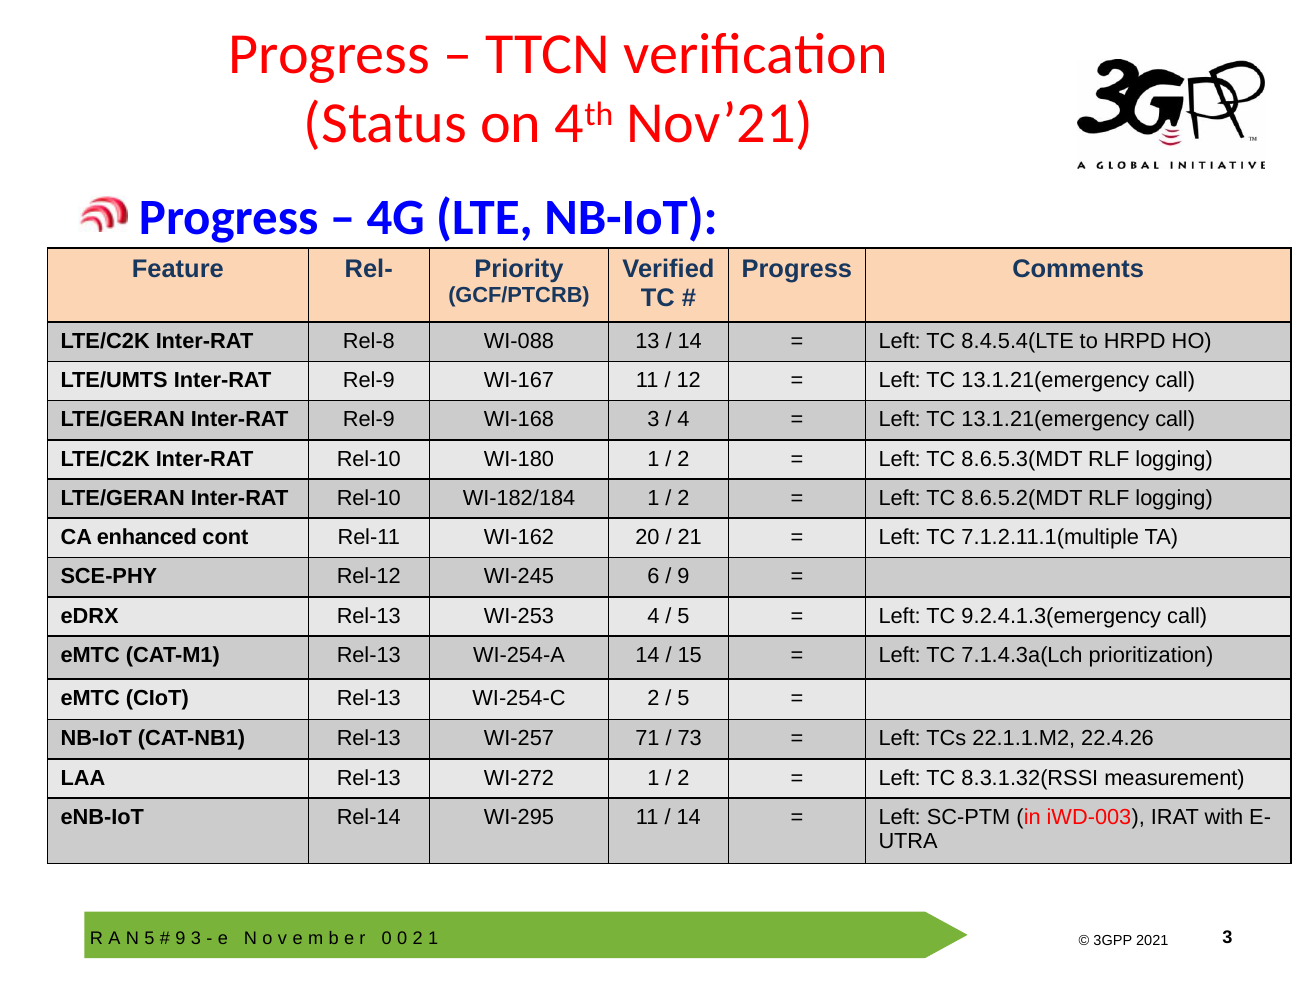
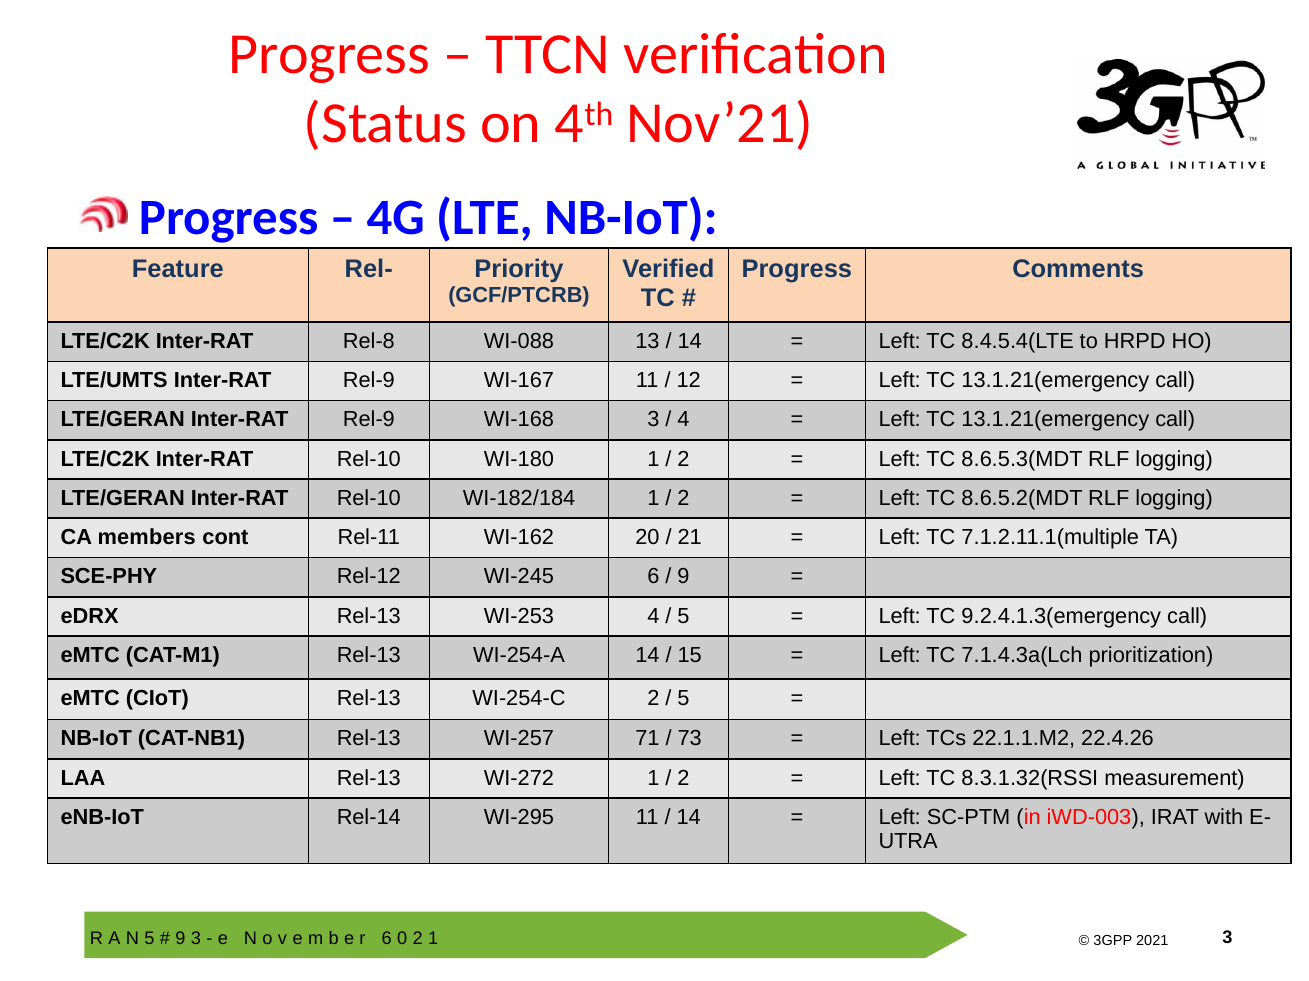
enhanced: enhanced -> members (147, 538)
0: 0 -> 6 (387, 939)
